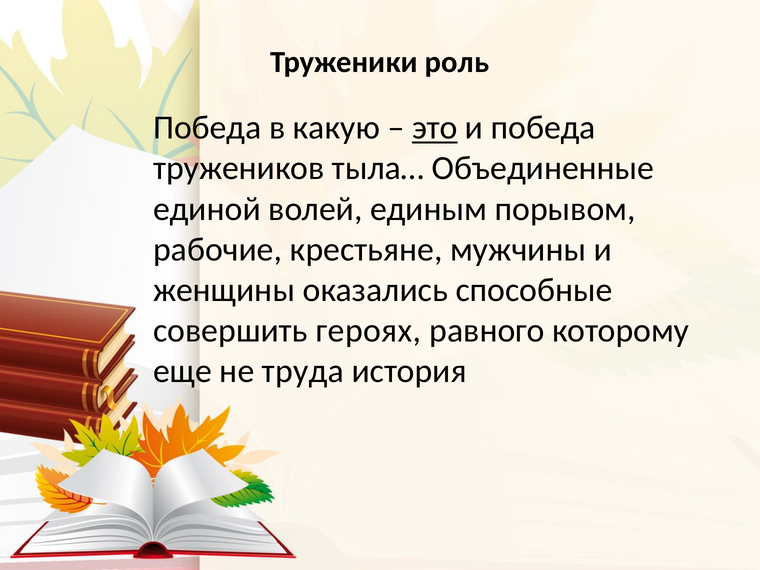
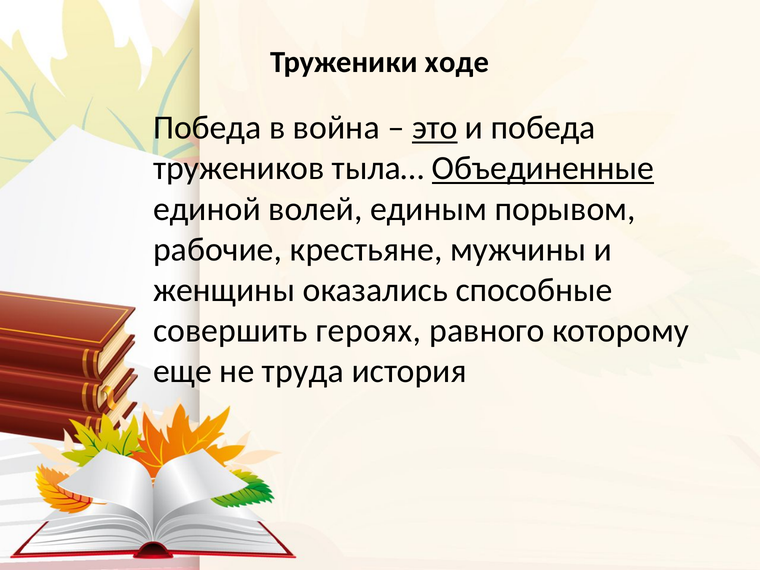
роль: роль -> ходе (457, 62)
какую: какую -> война (336, 128)
Объединенные underline: none -> present (543, 168)
